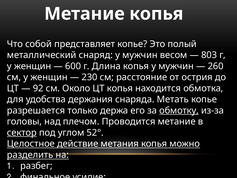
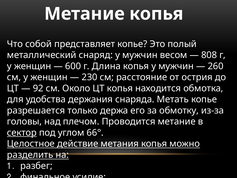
803: 803 -> 808 (209, 55)
обмотку underline: present -> none (179, 110)
52°: 52° -> 66° (95, 132)
